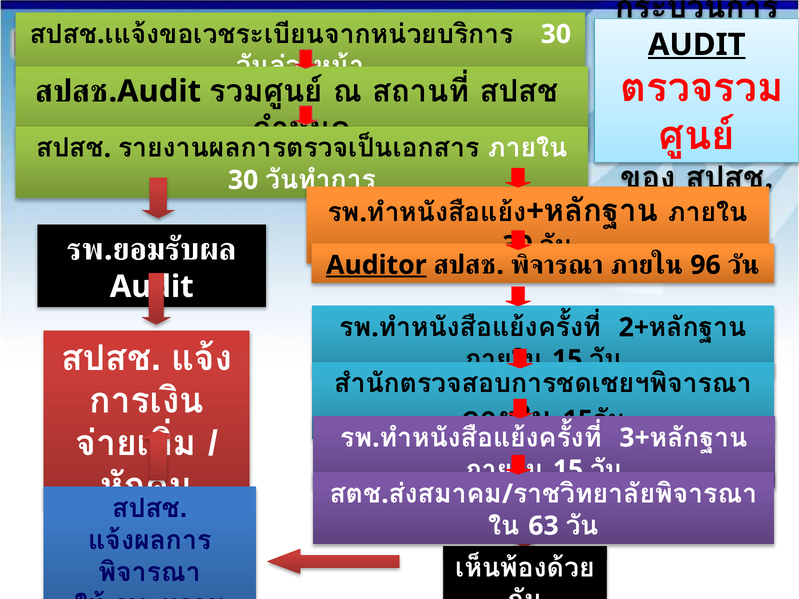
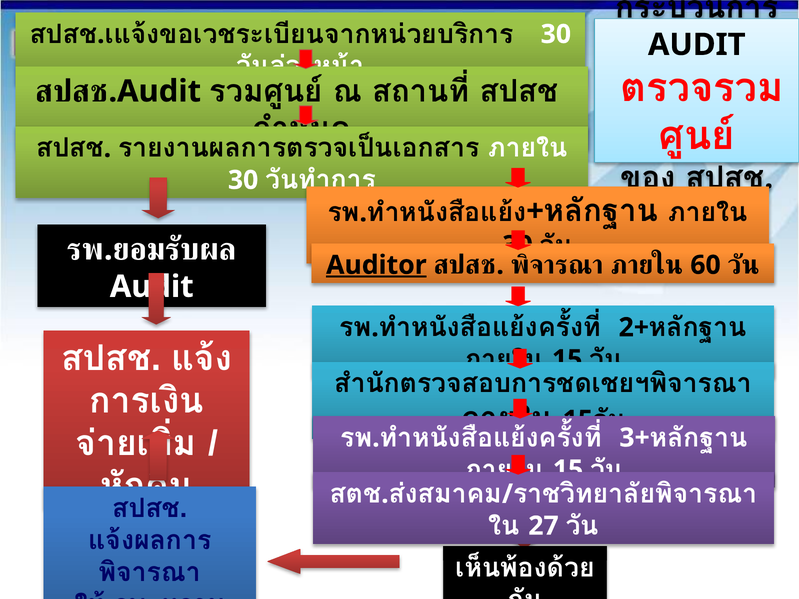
AUDIT underline: present -> none (697, 45)
96: 96 -> 60 (706, 265)
63: 63 -> 27 (544, 526)
